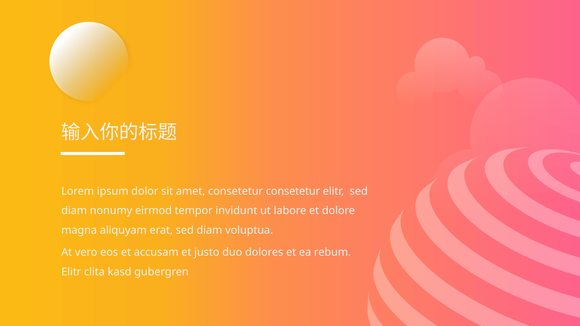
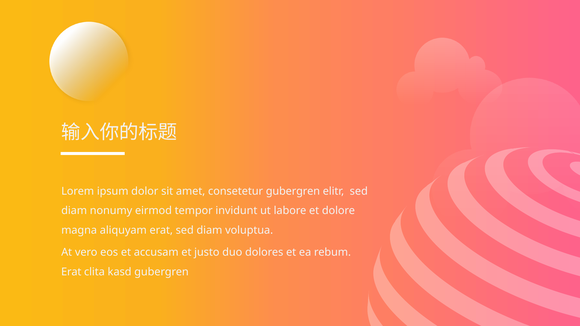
consetetur consetetur: consetetur -> gubergren (293, 191)
Elitr: Elitr -> Erat (71, 272)
